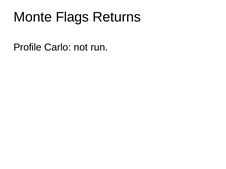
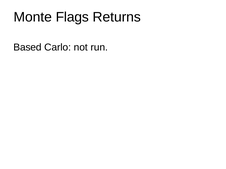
Profile: Profile -> Based (28, 47)
